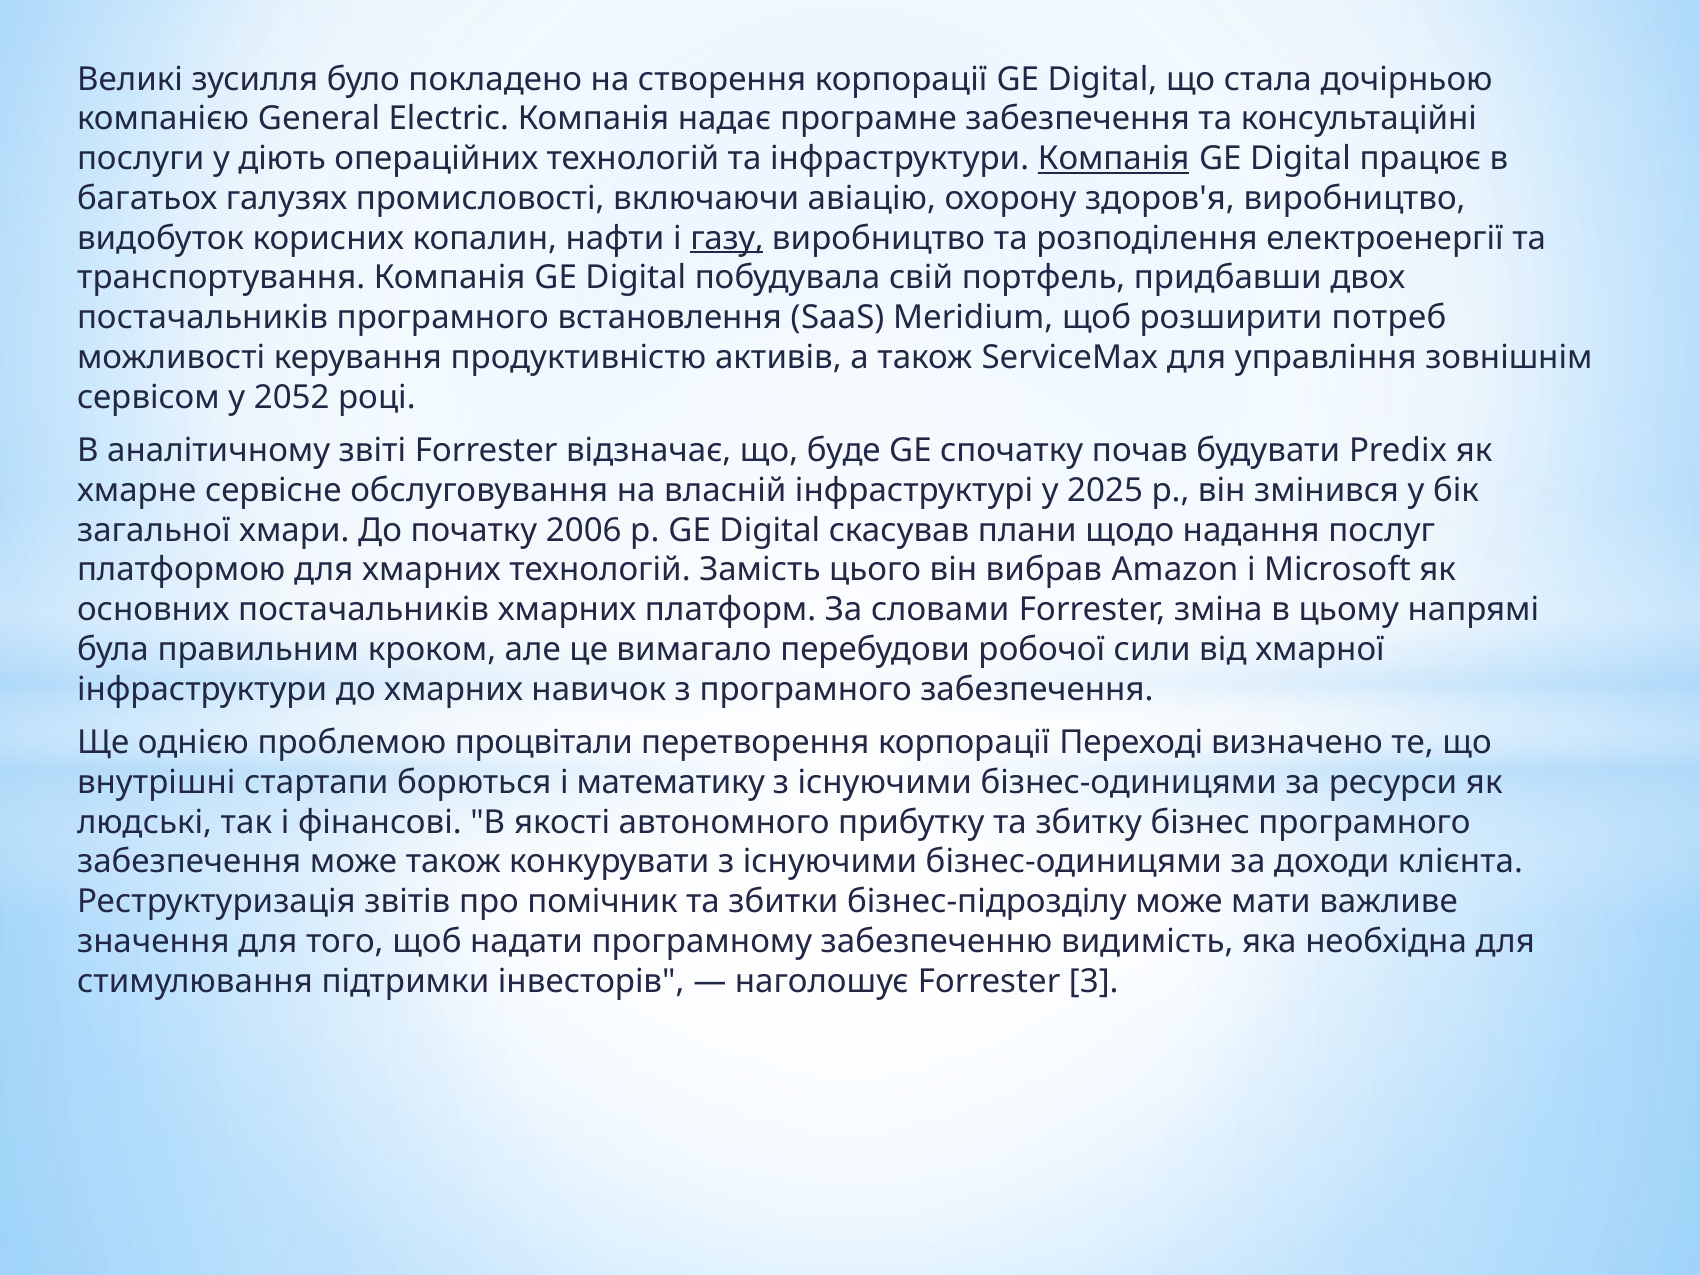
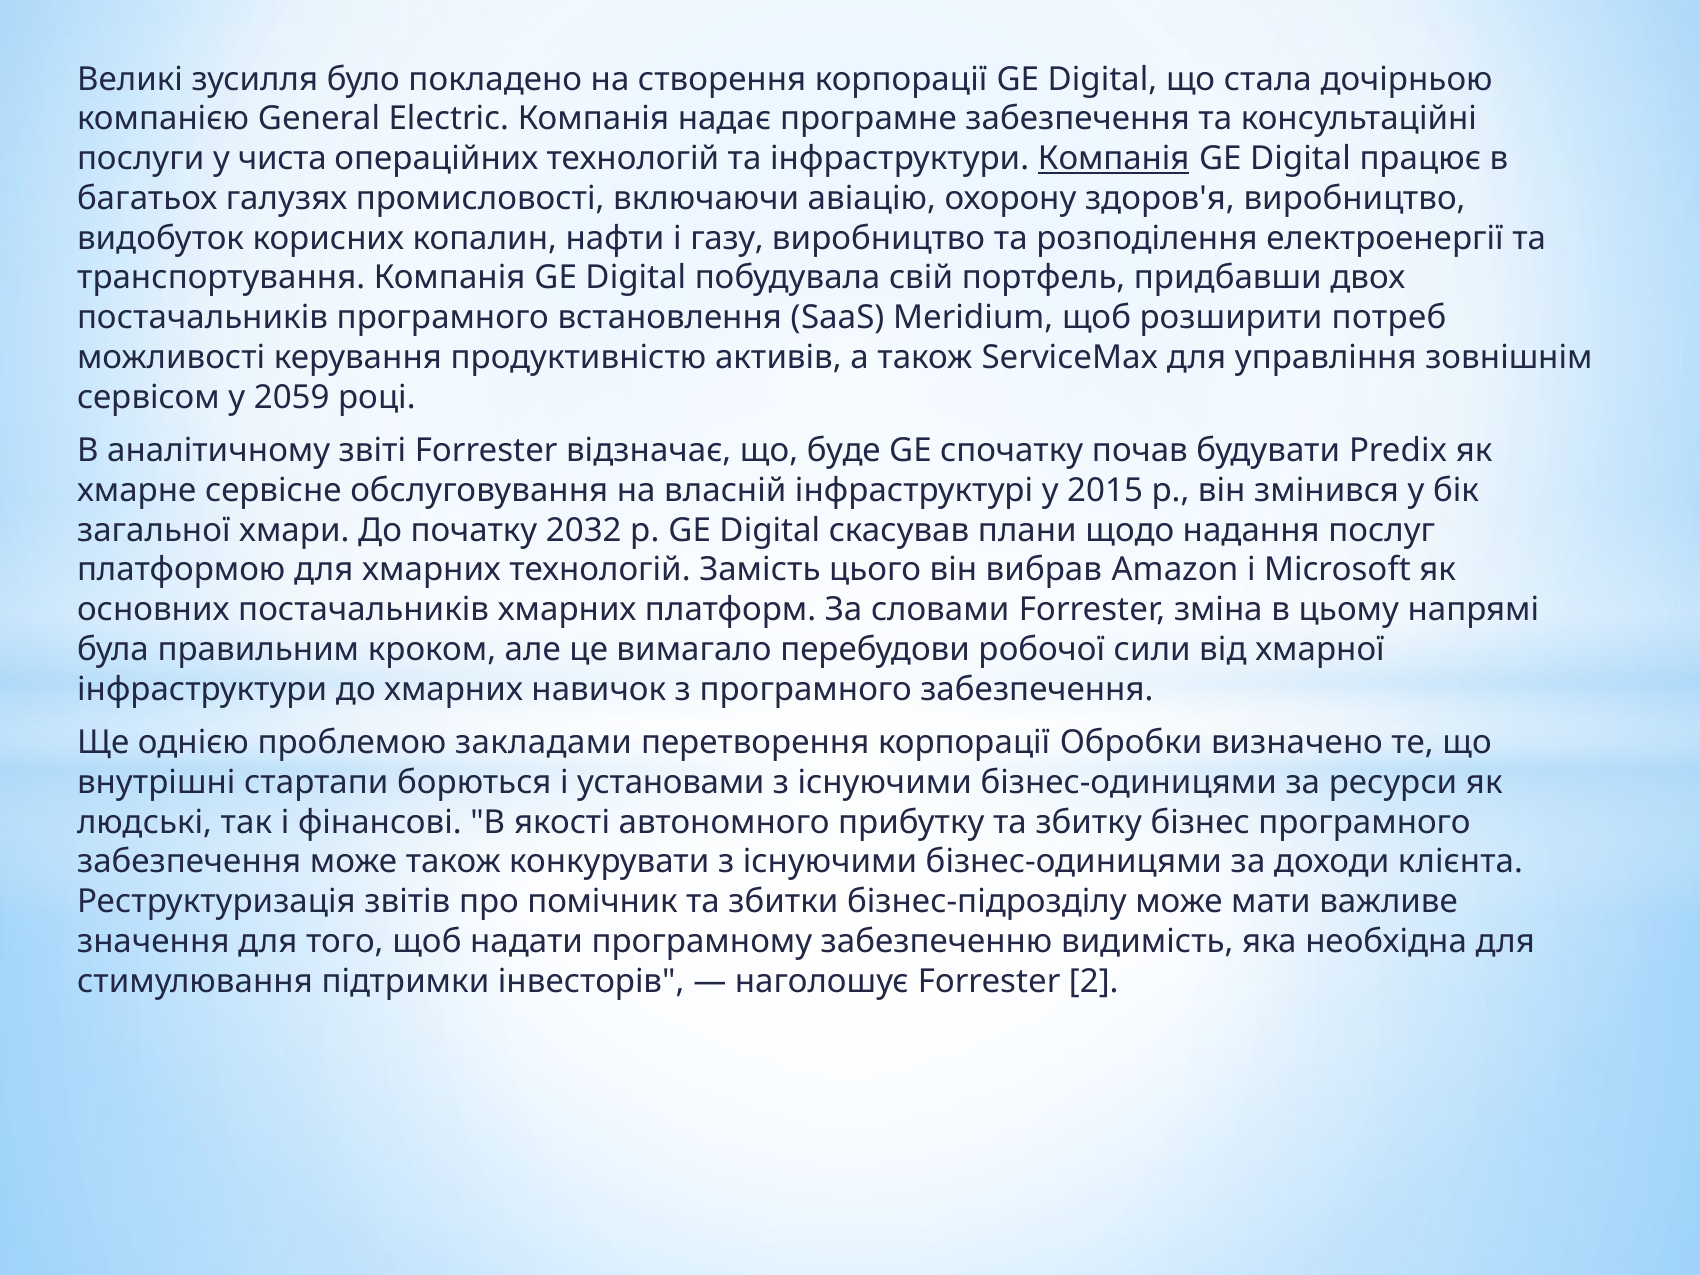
діють: діють -> чиста (282, 159)
газу underline: present -> none (727, 238)
2052: 2052 -> 2059 (292, 397)
2025: 2025 -> 2015 (1105, 490)
2006: 2006 -> 2032 (584, 530)
процвітали: процвітали -> закладами (544, 743)
Переході: Переході -> Обробки (1131, 743)
математику: математику -> установами (671, 782)
3: 3 -> 2 (1094, 981)
